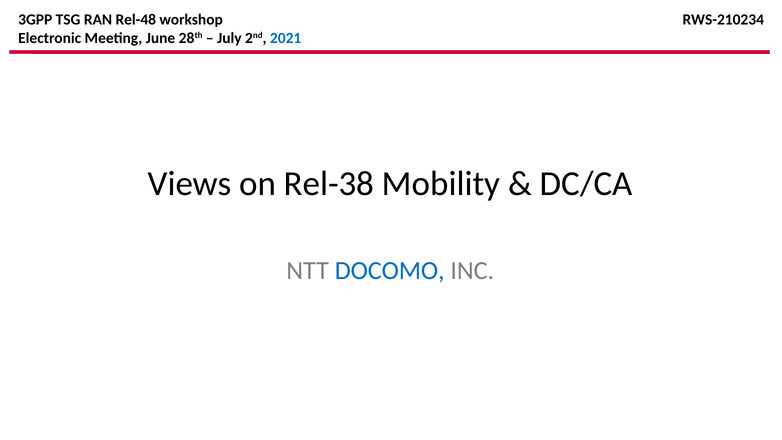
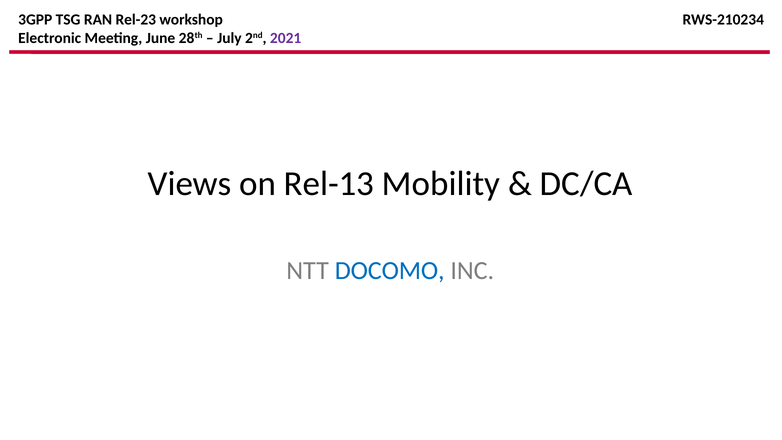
Rel-48: Rel-48 -> Rel-23 (136, 19)
2021 colour: blue -> purple (286, 38)
Rel-38: Rel-38 -> Rel-13 (329, 184)
